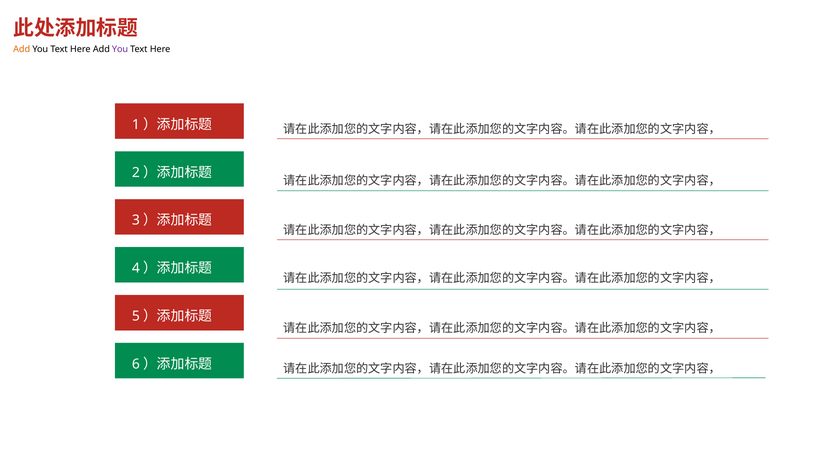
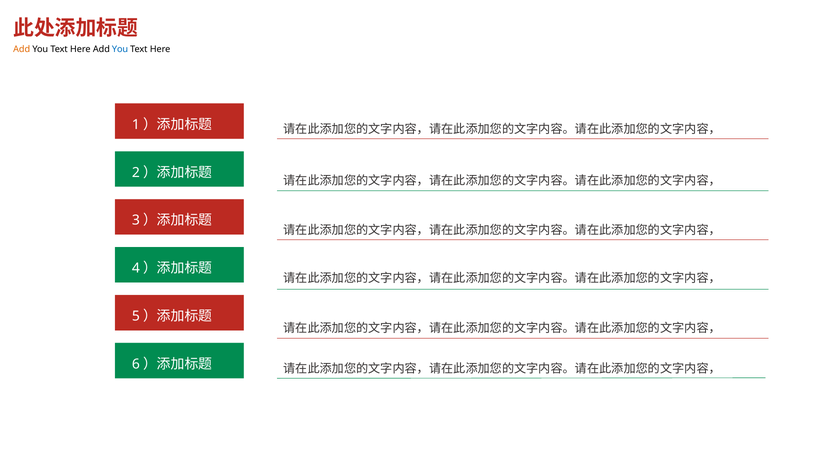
You colour: purple -> blue (120, 49)
